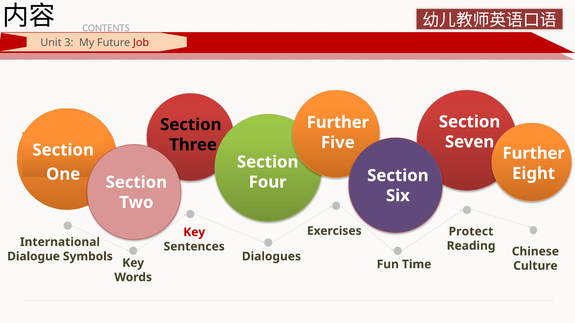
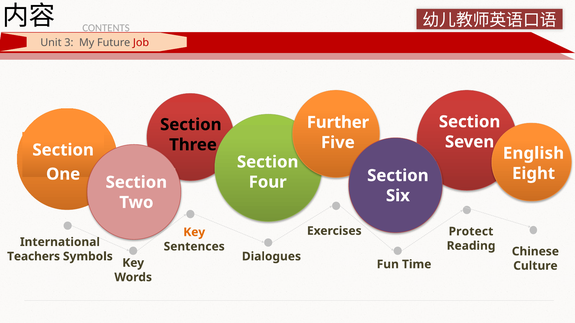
Further: Further -> English (533, 153)
Key colour: red -> orange (194, 232)
Dialogue: Dialogue -> Teachers (34, 257)
